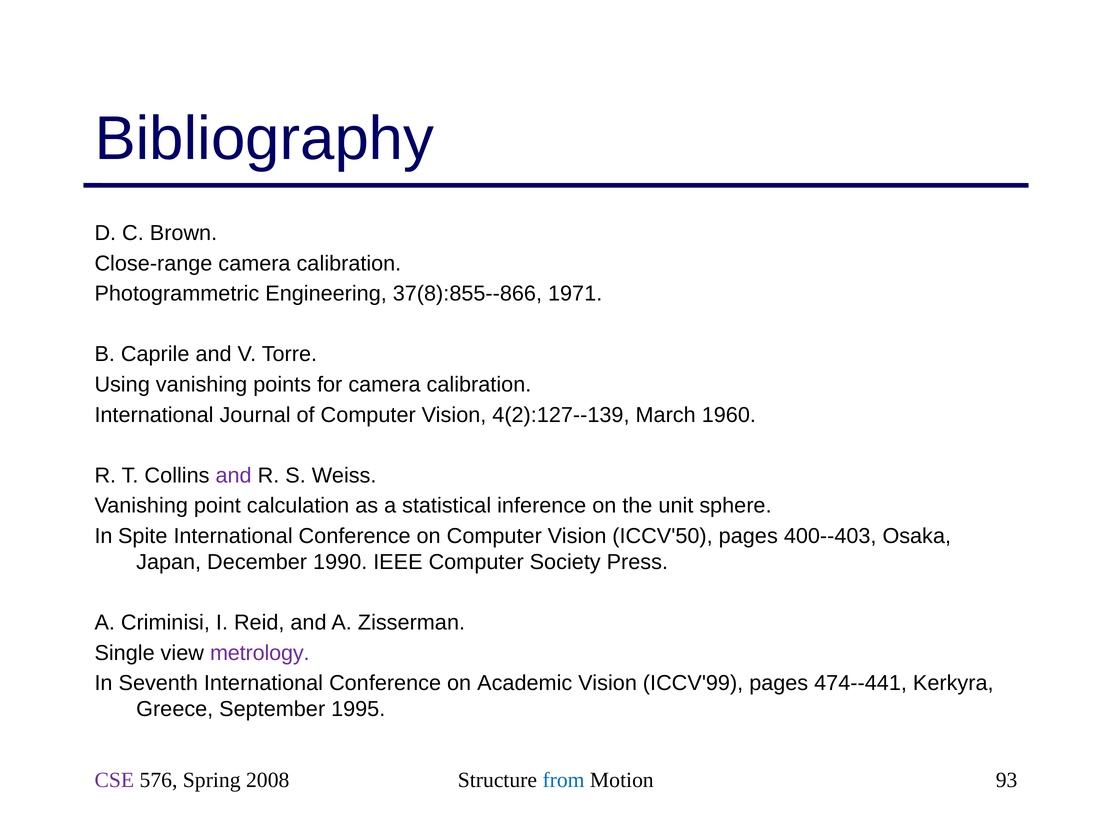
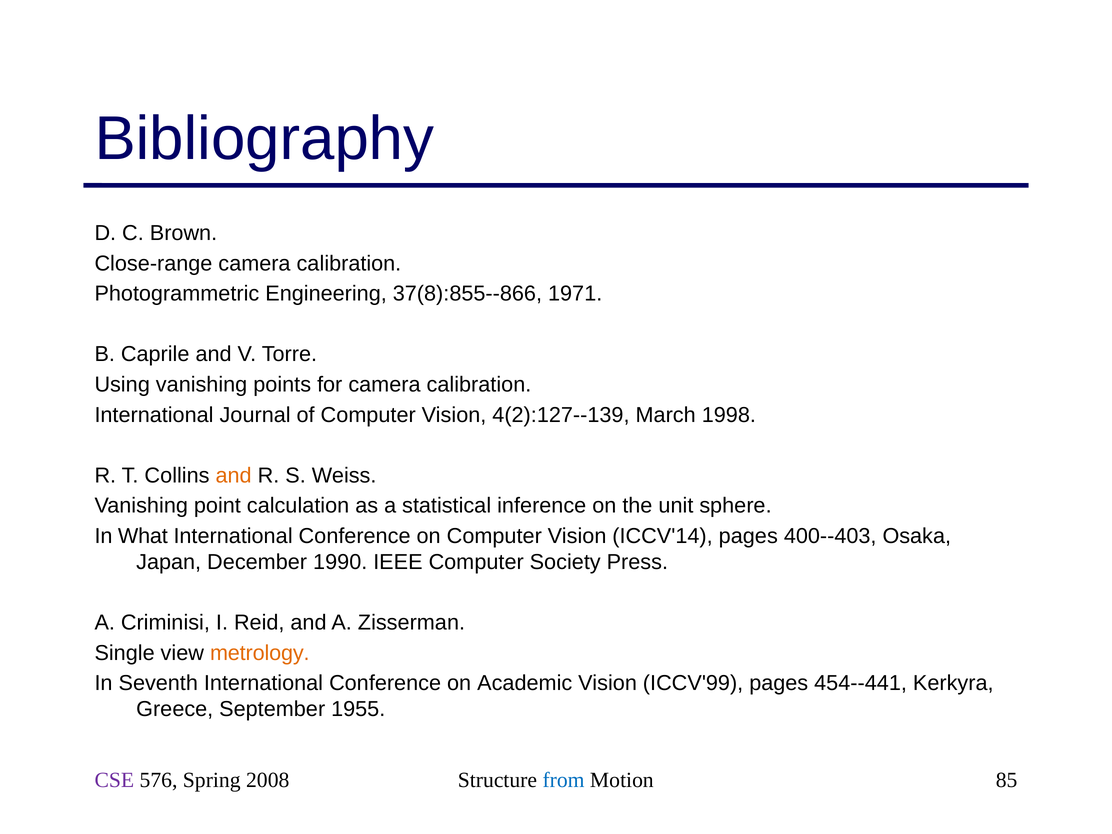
1960: 1960 -> 1998 (729, 415)
and colour: purple -> orange (234, 476)
Spite: Spite -> What (143, 536)
ICCV'50: ICCV'50 -> ICCV'14 (663, 536)
metrology colour: purple -> orange (260, 653)
474--441: 474--441 -> 454--441 (861, 683)
1995: 1995 -> 1955 (358, 709)
93: 93 -> 85 (1007, 780)
